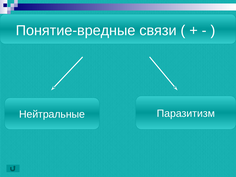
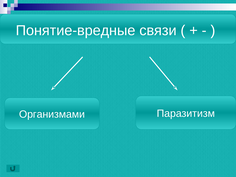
Нейтральные: Нейтральные -> Организмами (52, 114)
